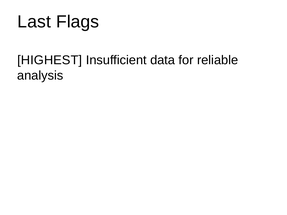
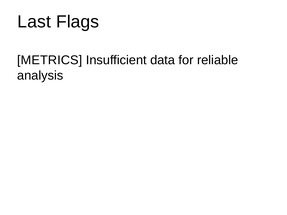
HIGHEST: HIGHEST -> METRICS (50, 60)
